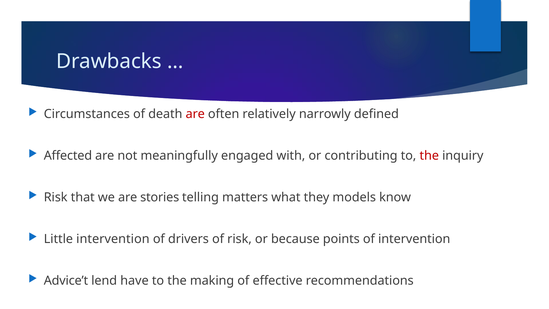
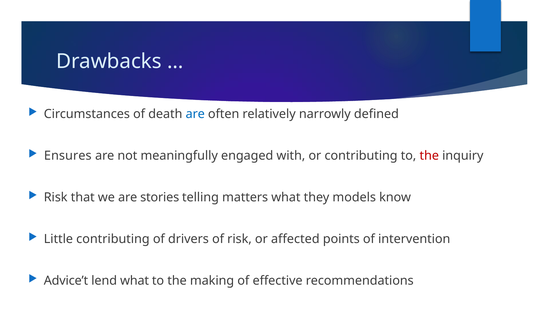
are colour: red -> blue (195, 114)
Affected: Affected -> Ensures (68, 156)
Little intervention: intervention -> contributing (113, 239)
because: because -> affected (295, 239)
lend have: have -> what (135, 281)
